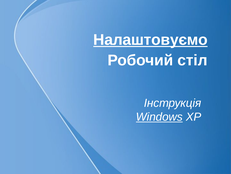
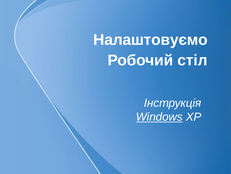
Налаштовуємо underline: present -> none (150, 40)
